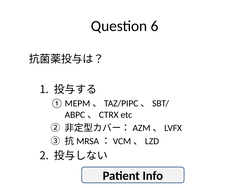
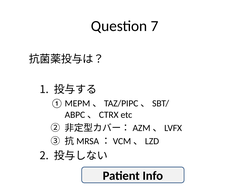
6: 6 -> 7 (155, 26)
